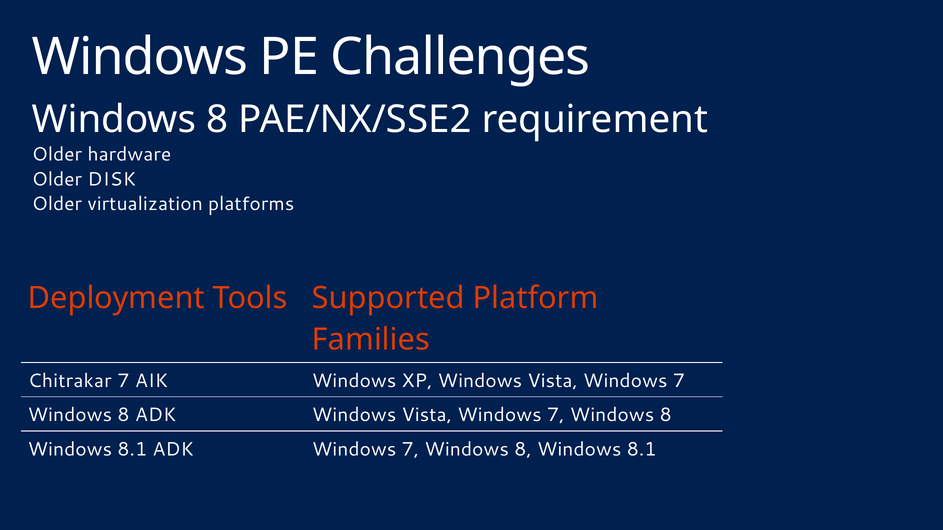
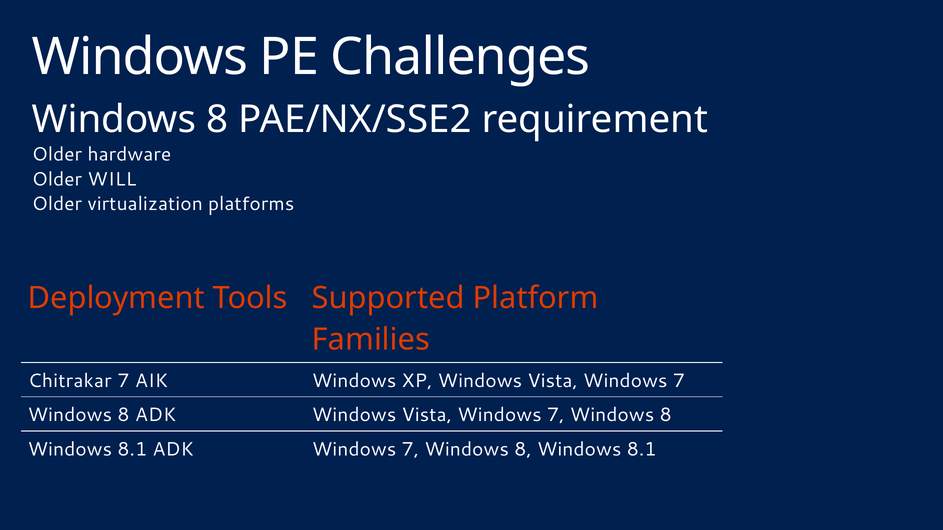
DISK: DISK -> WILL (112, 179)
